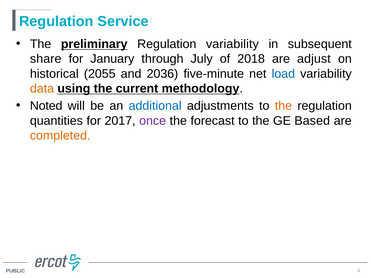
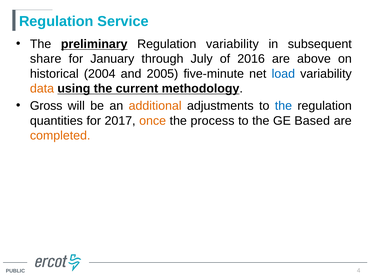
2018: 2018 -> 2016 (251, 59)
adjust: adjust -> above (314, 59)
2055: 2055 -> 2004 (100, 74)
2036: 2036 -> 2005 (162, 74)
Noted: Noted -> Gross (46, 106)
additional colour: blue -> orange (155, 106)
the colour: orange -> blue (283, 106)
once colour: purple -> orange (153, 121)
forecast: forecast -> process (213, 121)
